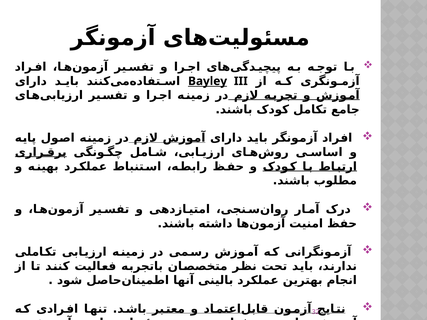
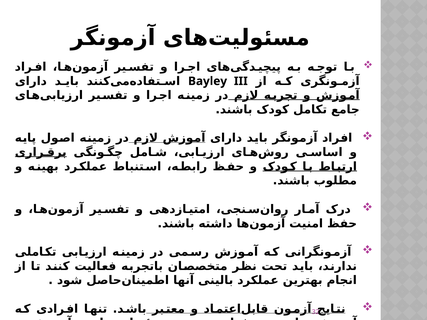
Bayley underline: present -> none (208, 81)
